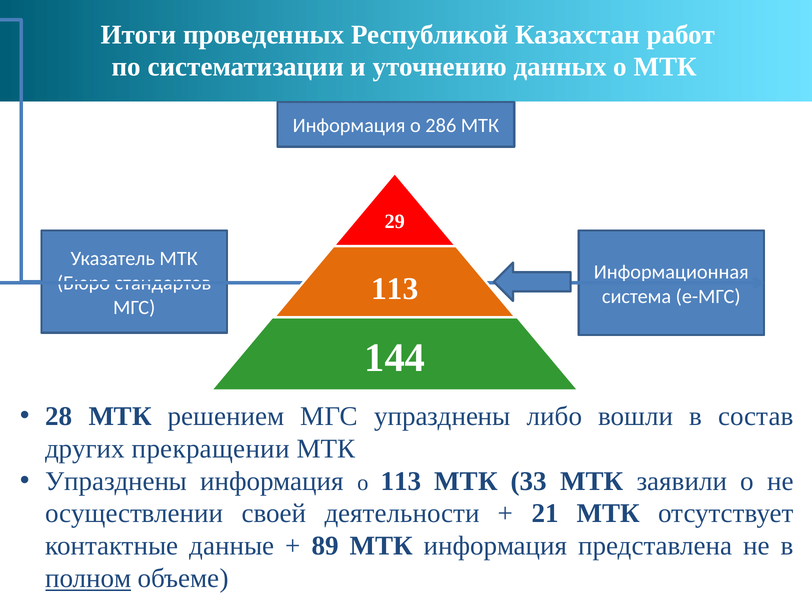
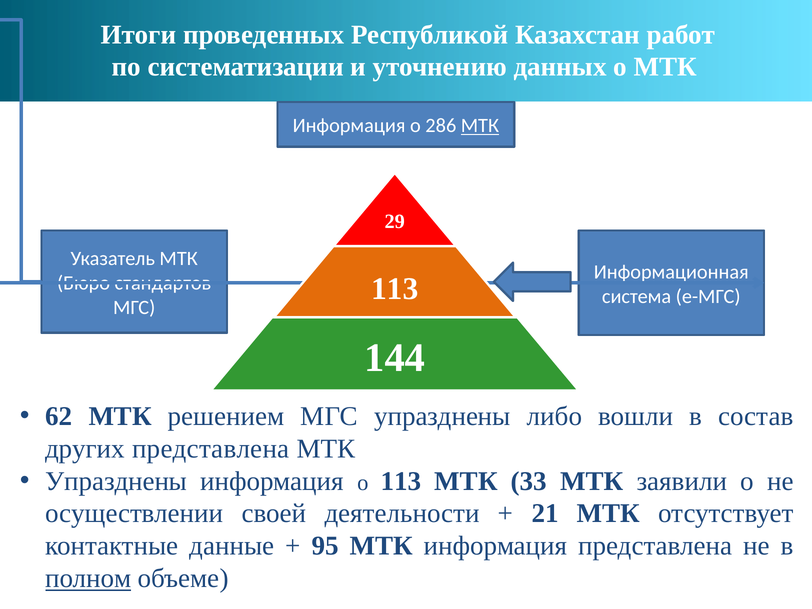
МТК underline: none -> present (480, 126)
28: 28 -> 62 (59, 416)
других прекращении: прекращении -> представлена (211, 449)
89: 89 -> 95 (325, 546)
